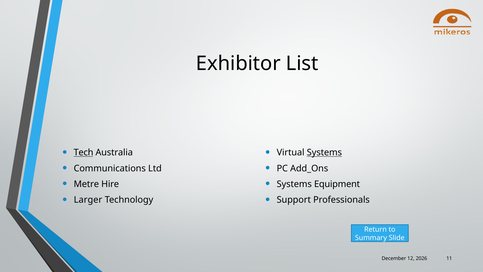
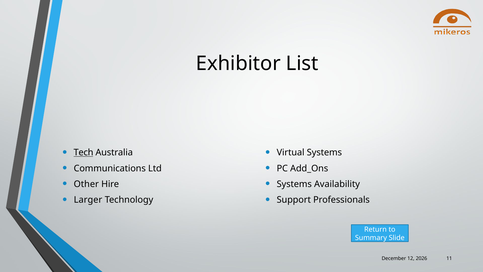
Systems underline: present -> none (324, 152)
Metre: Metre -> Other (86, 184)
Equipment: Equipment -> Availability (337, 184)
